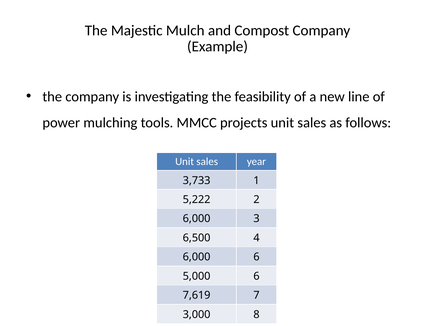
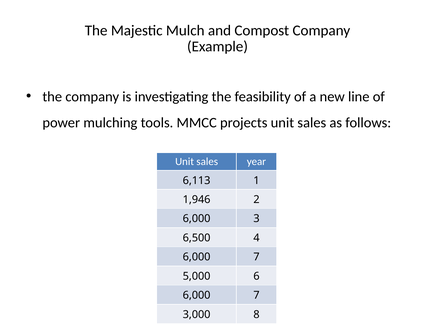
3,733: 3,733 -> 6,113 (197, 181)
5,222: 5,222 -> 1,946 (197, 200)
6: 6 -> 7 (256, 257)
7,619: 7,619 -> 6,000 (197, 296)
